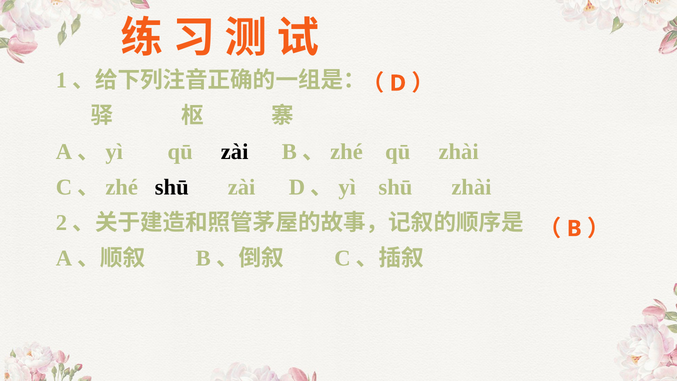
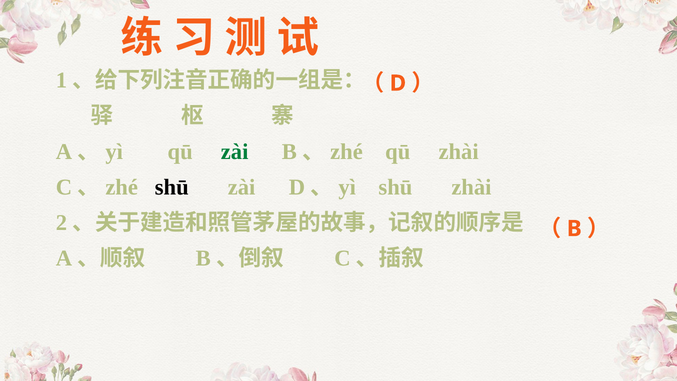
zài colour: black -> green (235, 151)
